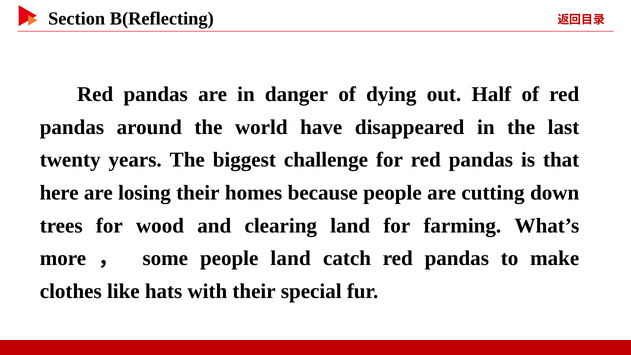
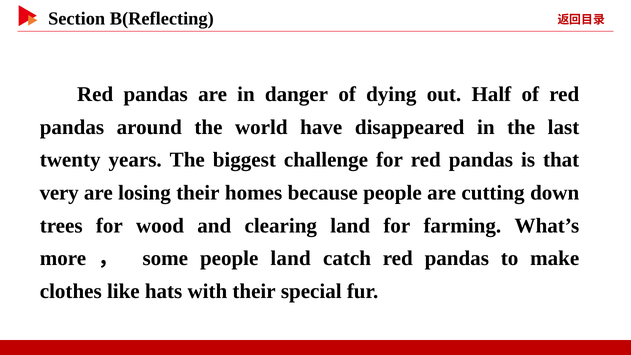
here: here -> very (59, 193)
